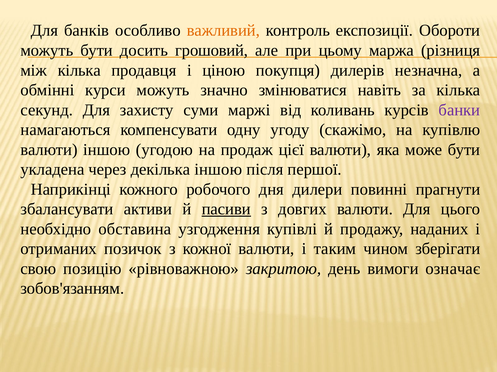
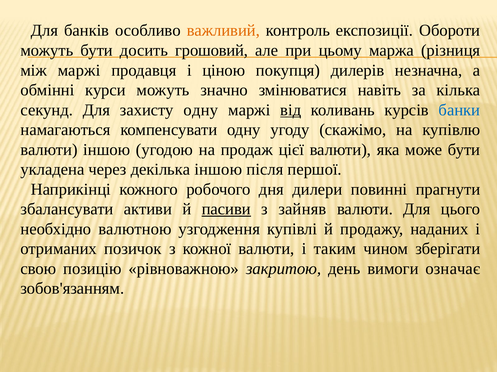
між кілька: кілька -> маржі (79, 70)
захисту суми: суми -> одну (201, 110)
від underline: none -> present (291, 110)
банки colour: purple -> blue (459, 110)
довгих: довгих -> зайняв (302, 210)
обставина: обставина -> валютною (135, 229)
